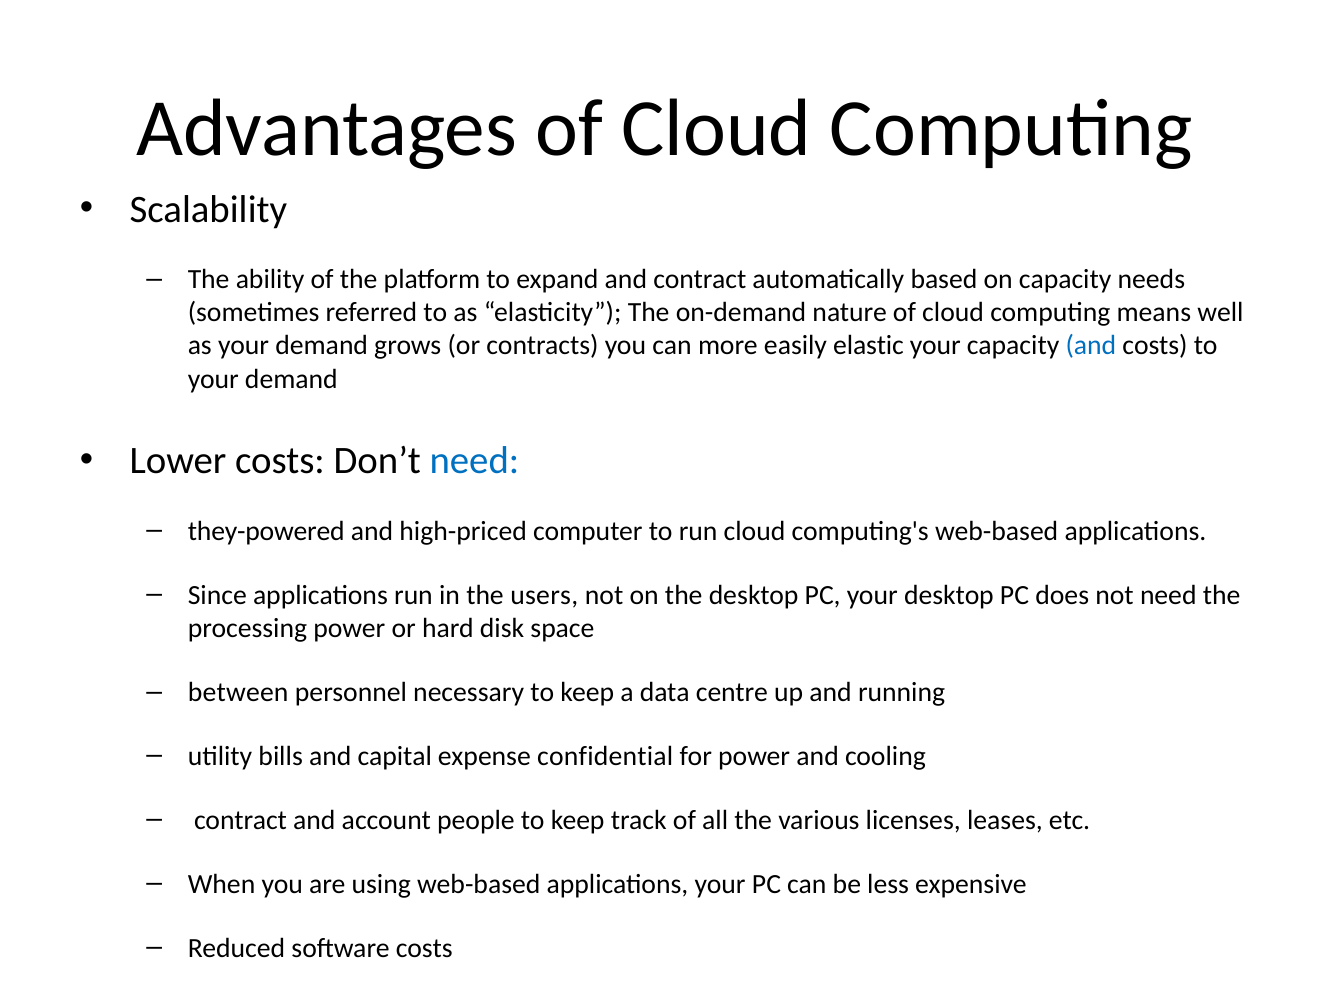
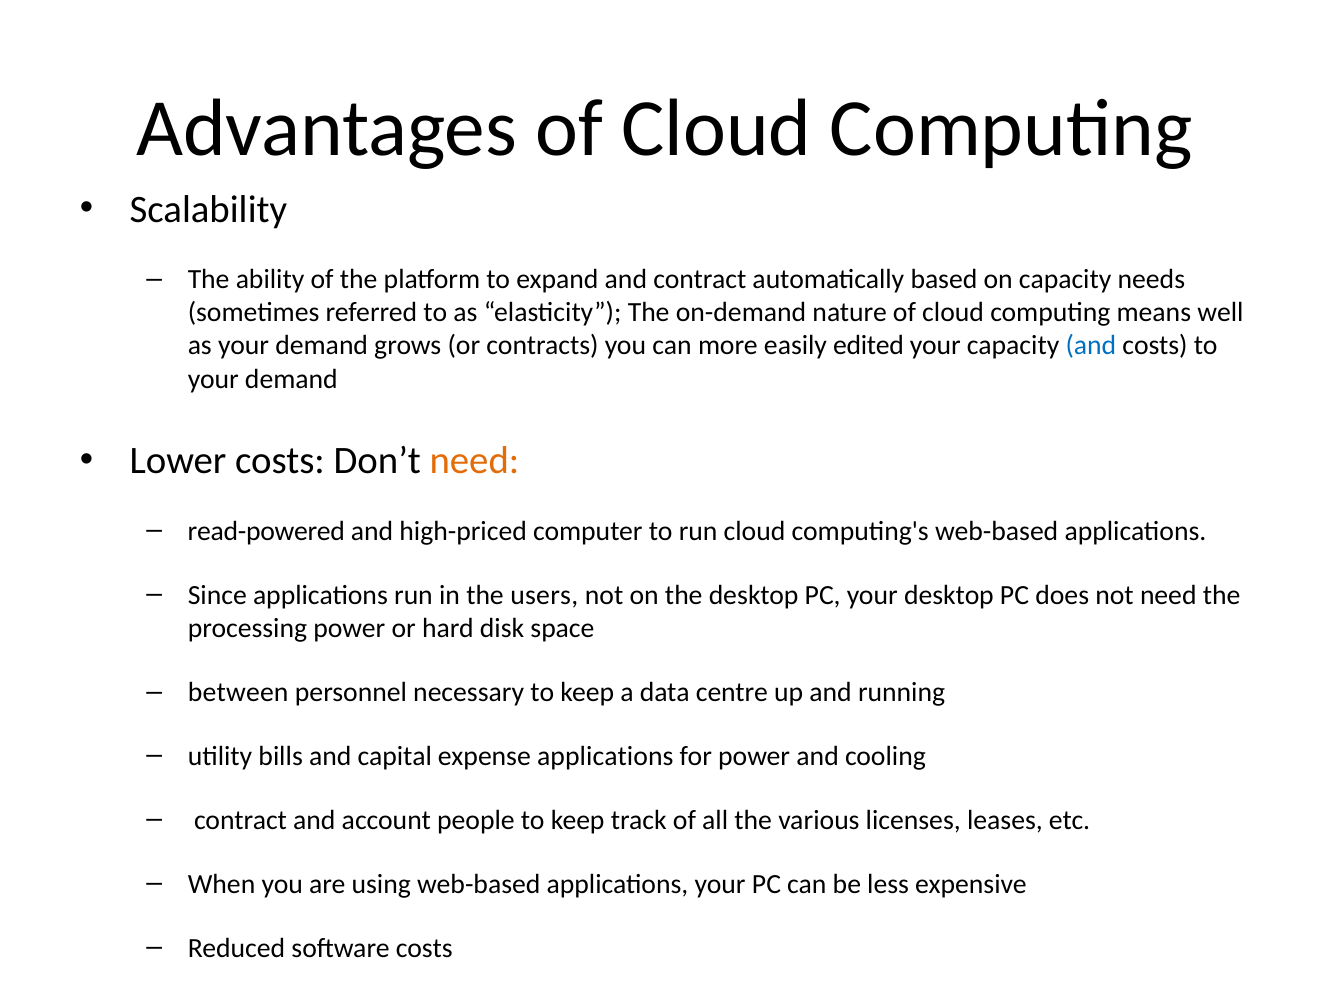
elastic: elastic -> edited (869, 346)
need colour: blue -> orange (474, 461)
they-powered: they-powered -> read-powered (266, 531)
expense confidential: confidential -> applications (605, 756)
